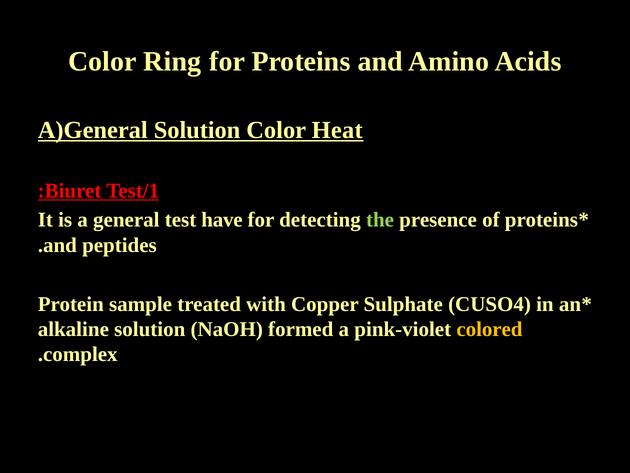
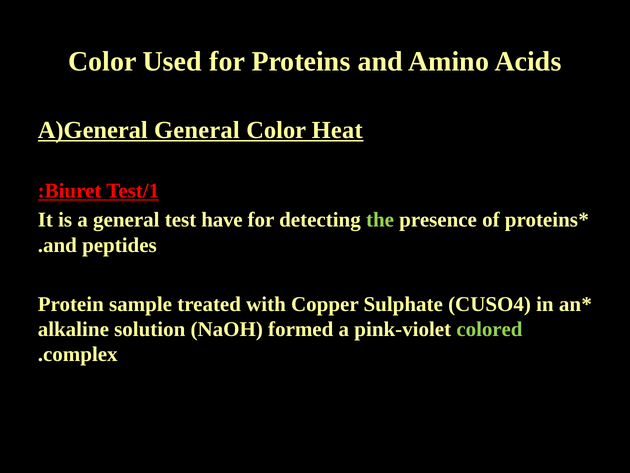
Ring: Ring -> Used (172, 61)
A)General Solution: Solution -> General (197, 130)
colored colour: yellow -> light green (489, 329)
